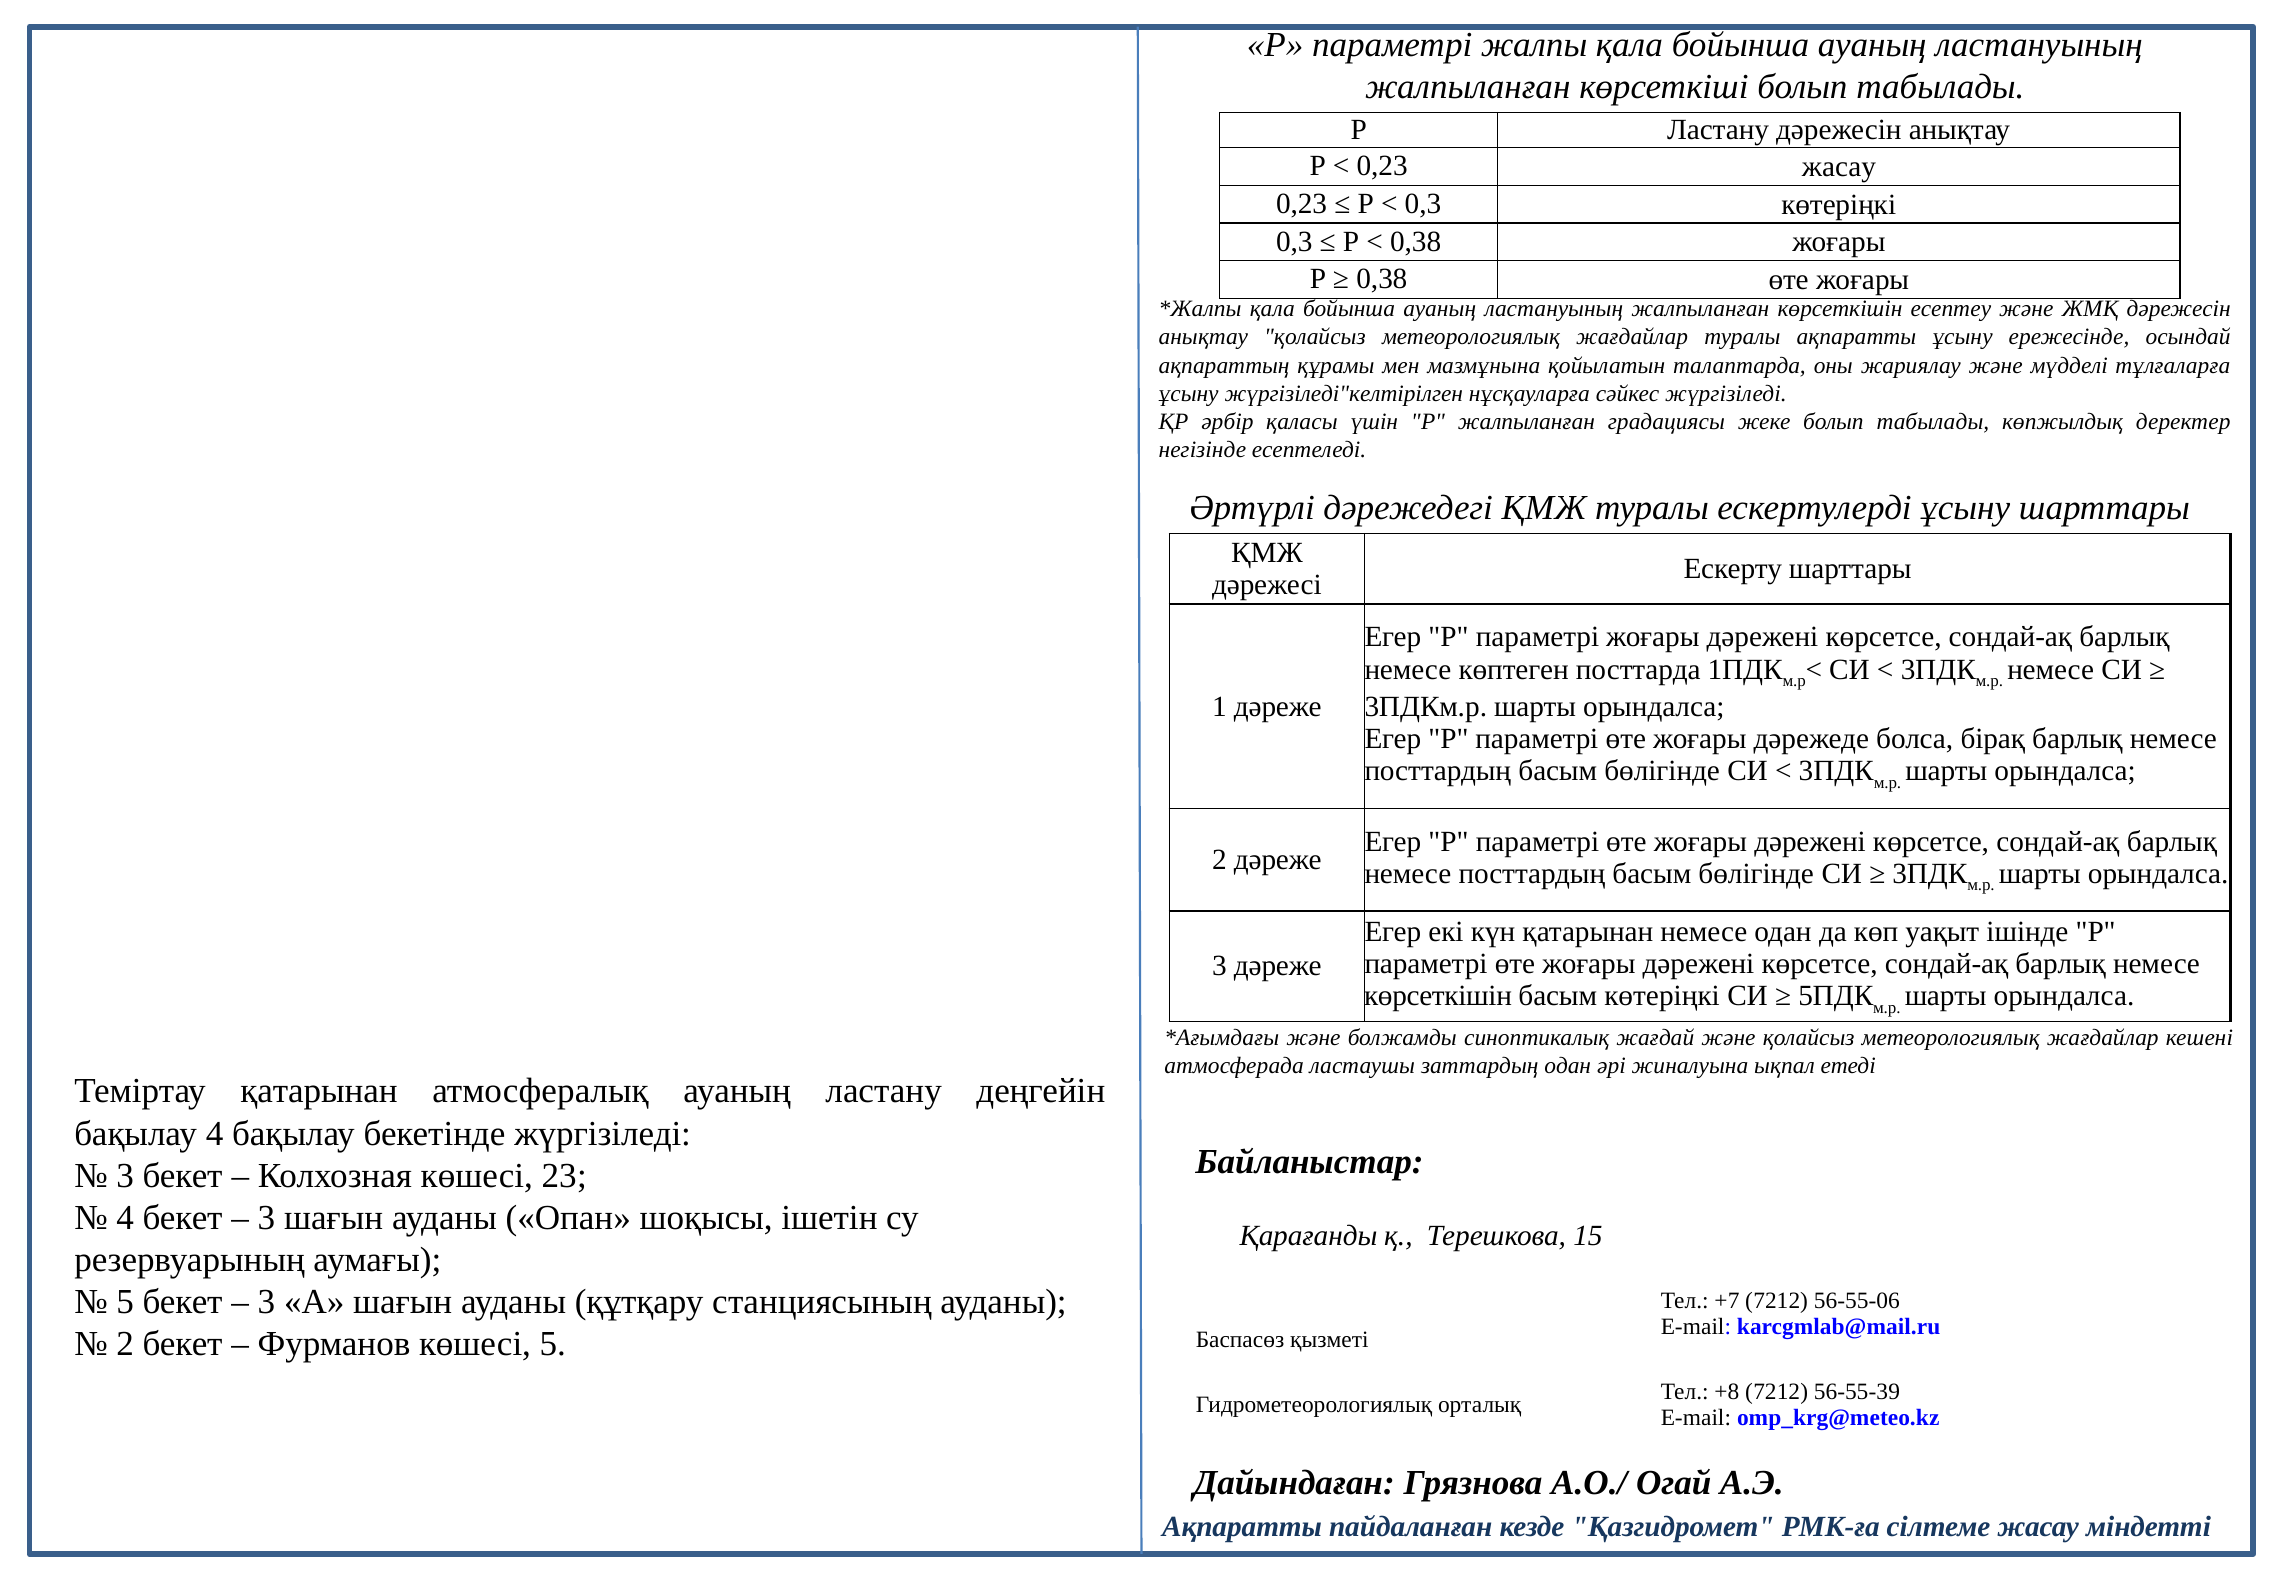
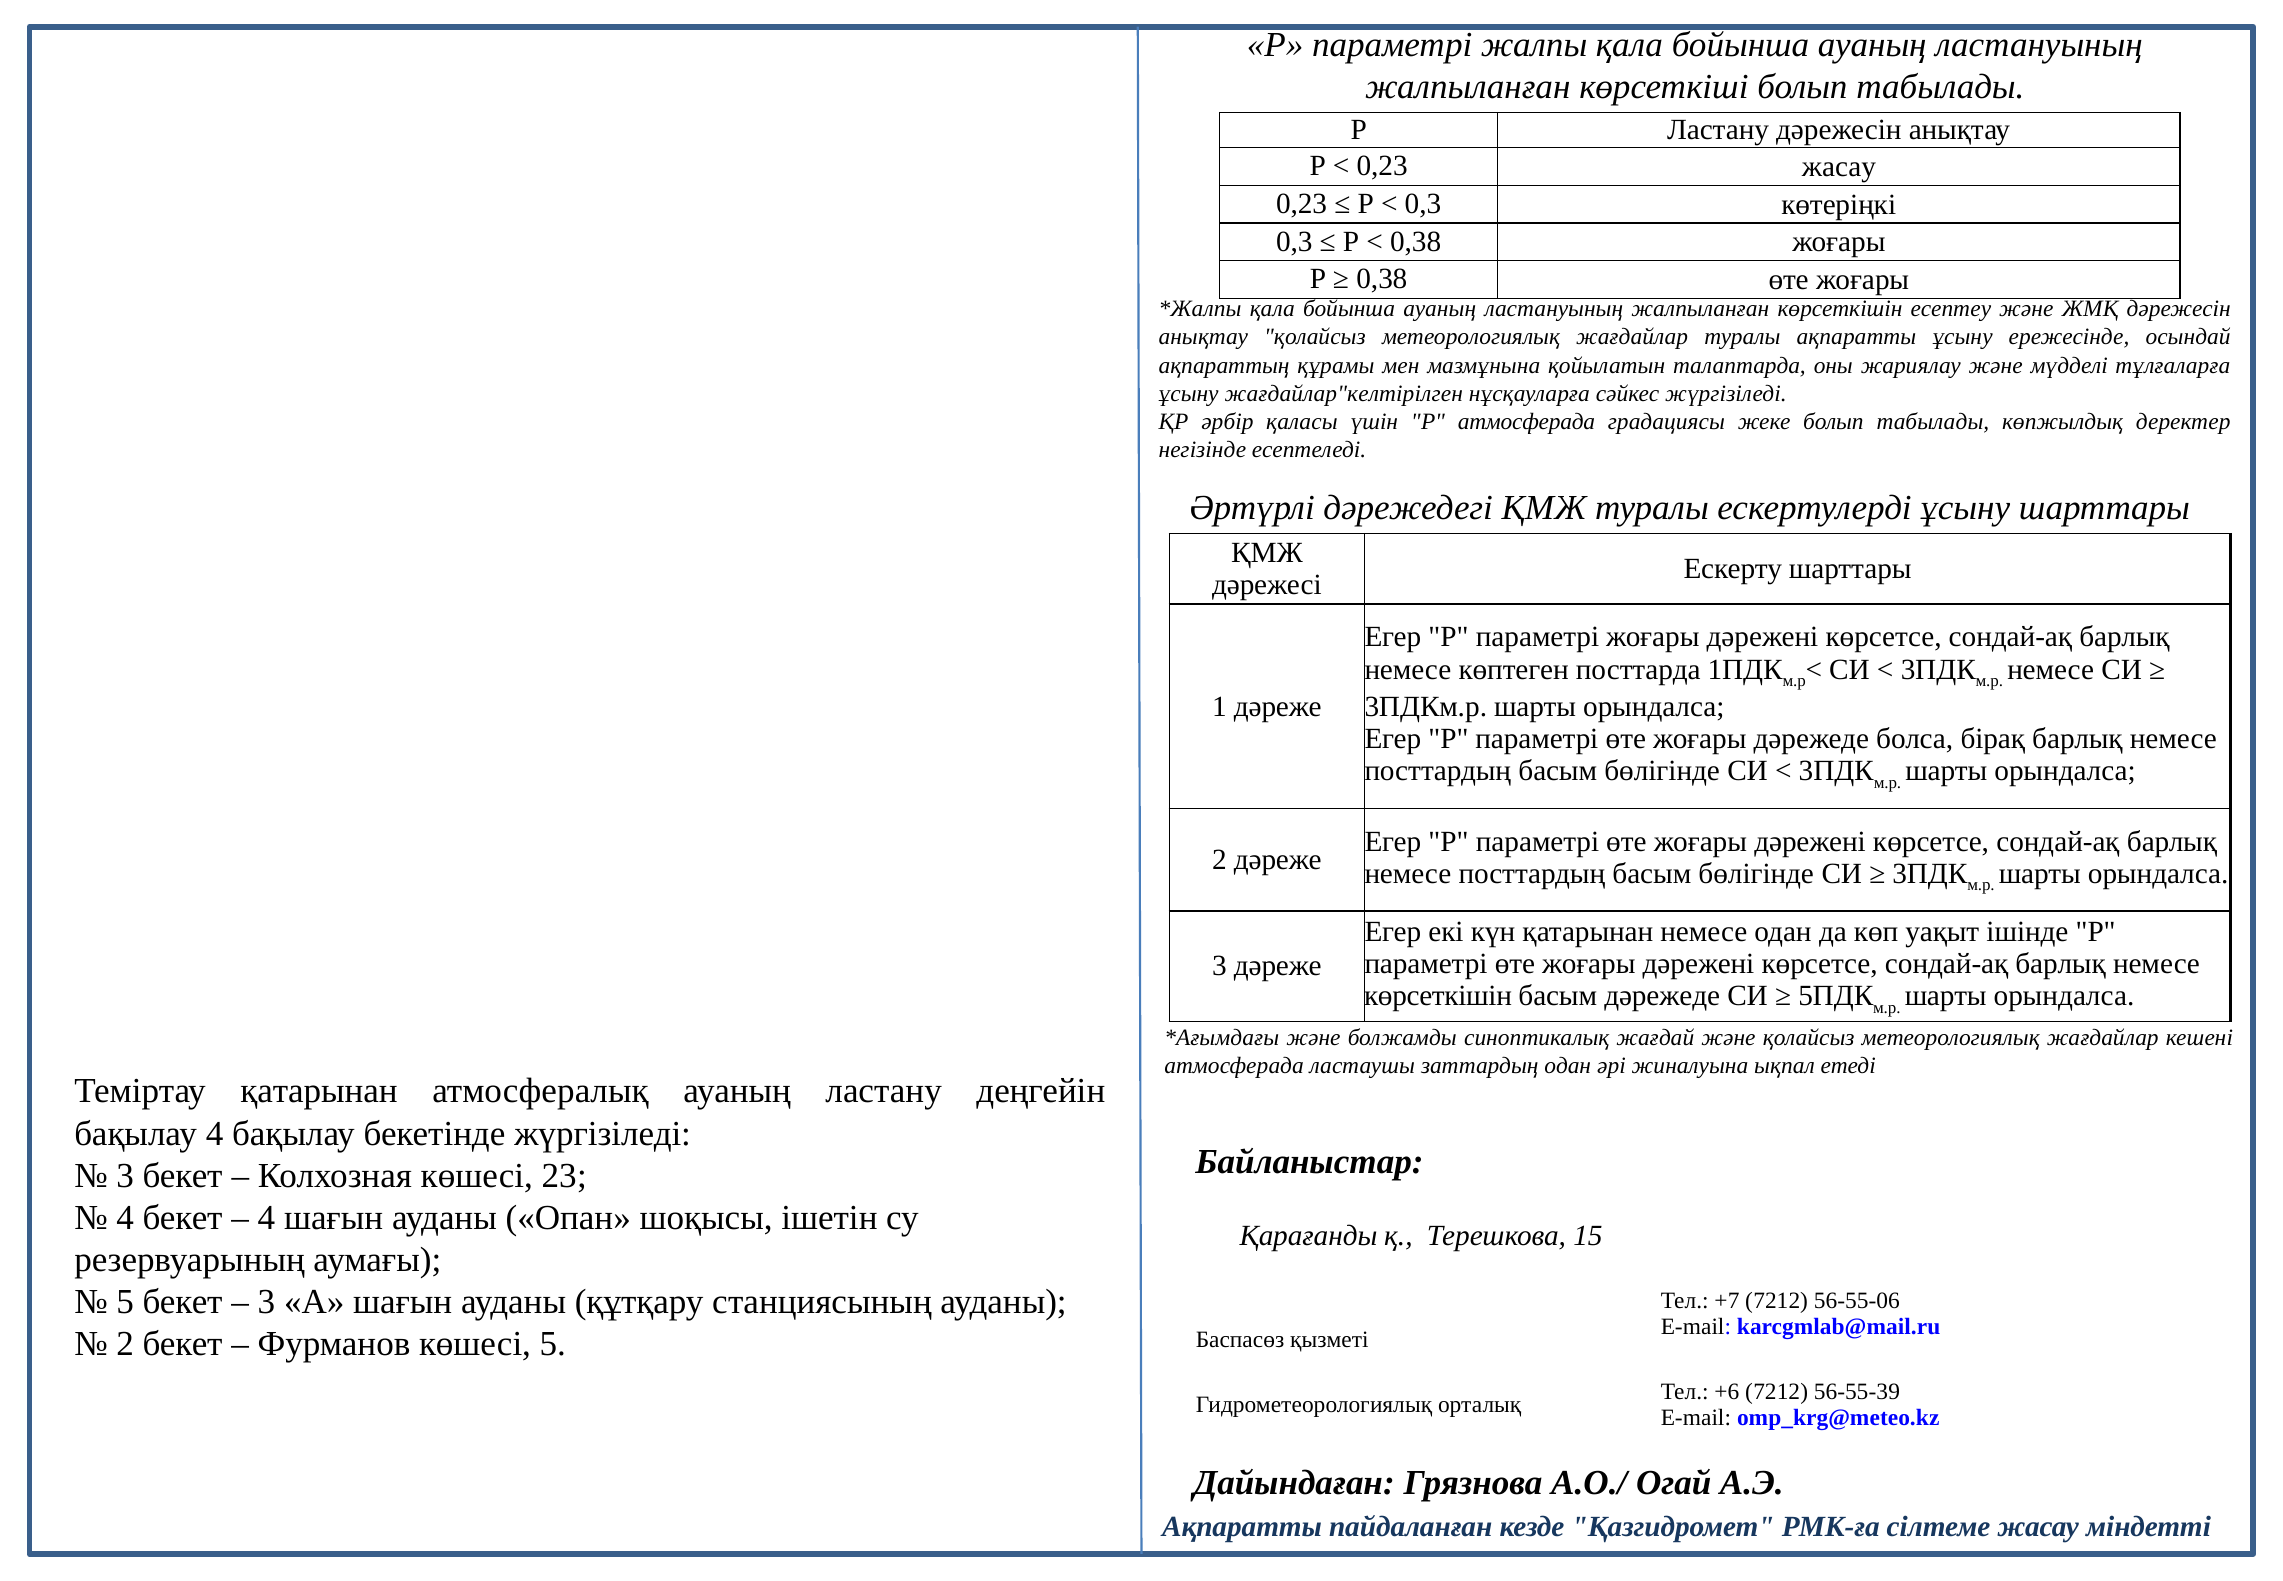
жүргізіледі"келтірілген: жүргізіледі"келтірілген -> жағдайлар"келтірілген (1344, 393)
Р жалпыланған: жалпыланған -> атмосферада (1526, 421)
басым көтеріңкі: көтеріңкі -> дәрежеде (1662, 996)
3: 3 -> 4 (266, 1217)
+8: +8 -> +6 (1727, 1391)
